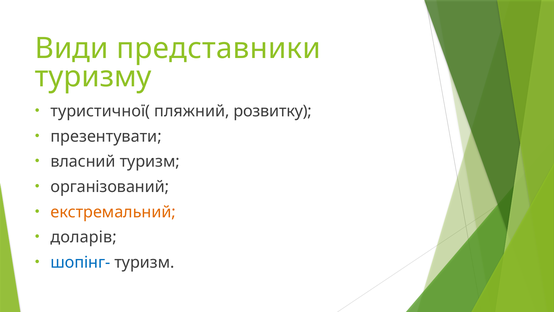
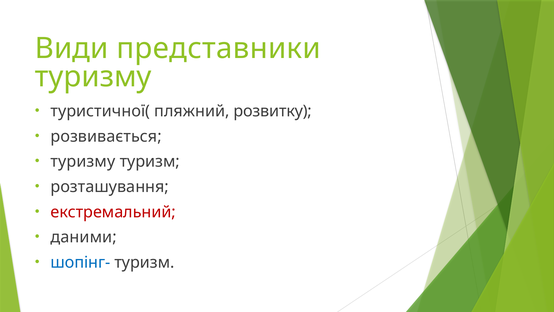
презентувати: презентувати -> розвивається (106, 136)
власний: власний -> туризму (83, 161)
організований: організований -> розташування (110, 187)
екстремальний colour: orange -> red (113, 212)
доларів: доларів -> даними (84, 237)
